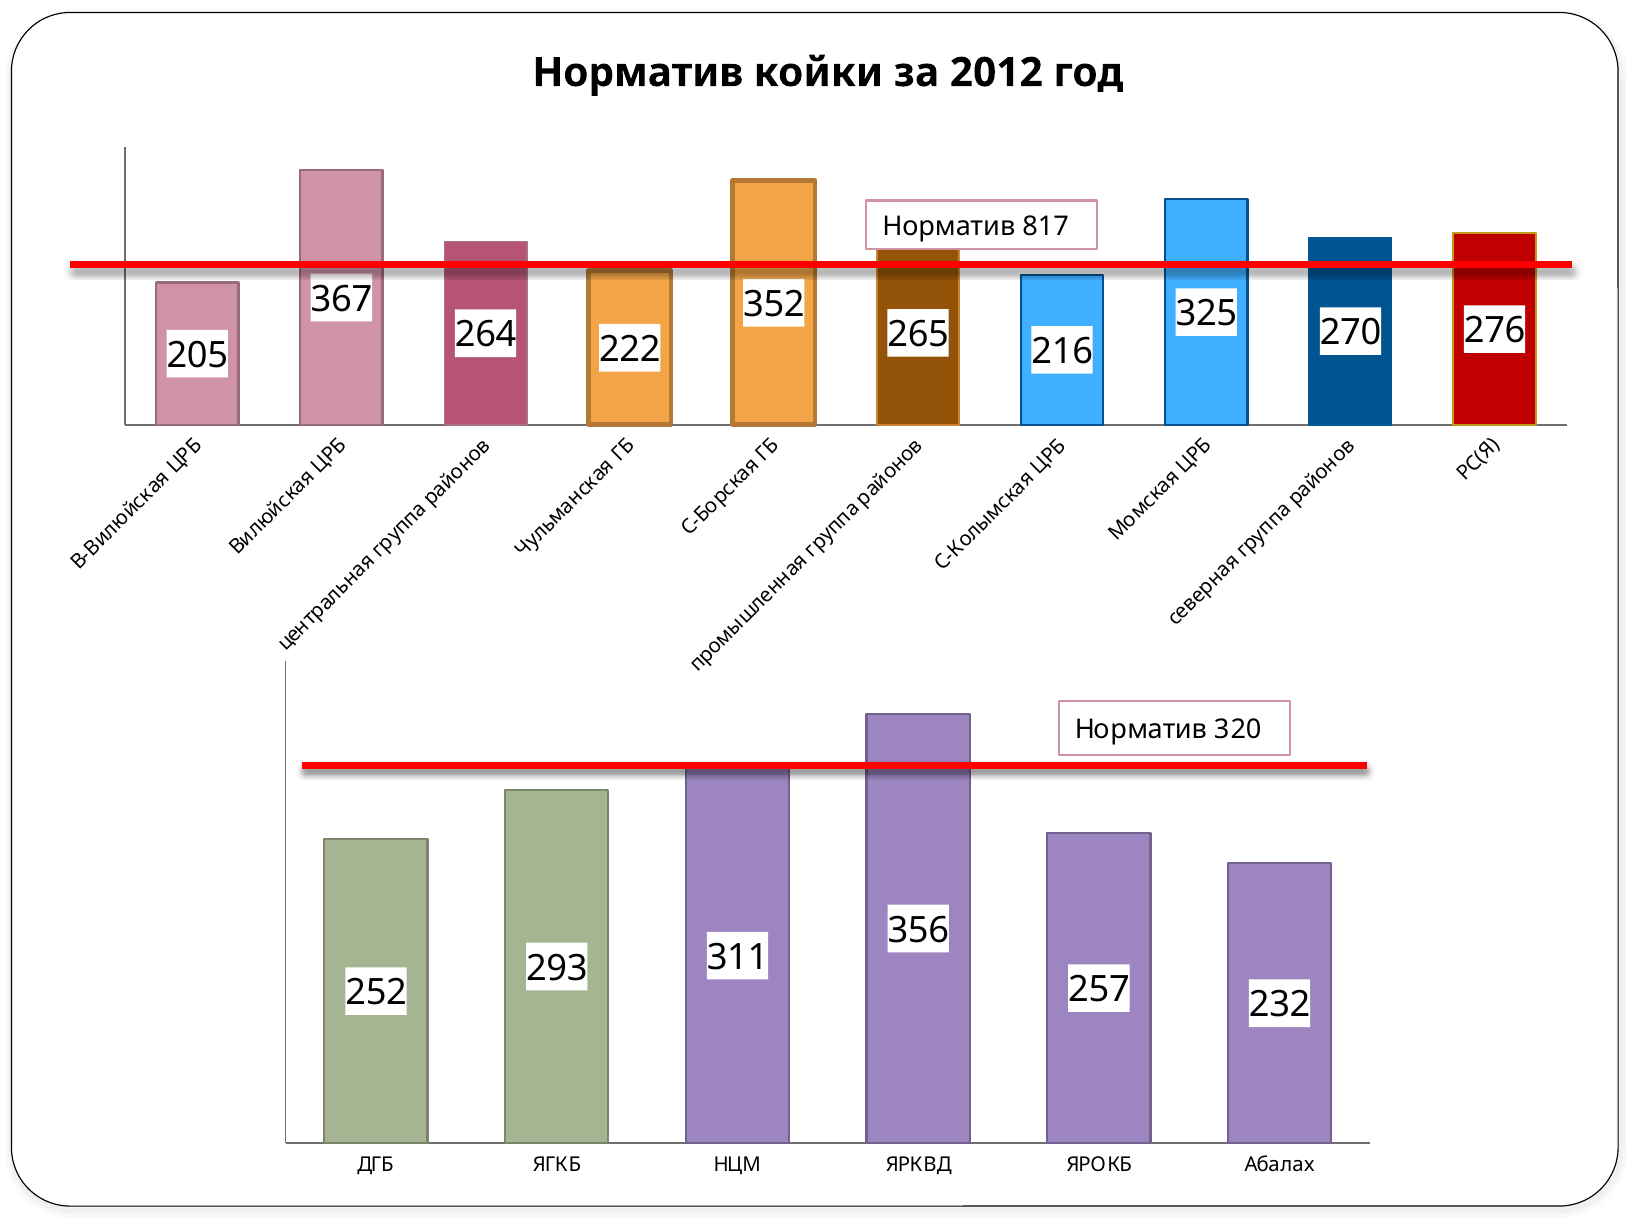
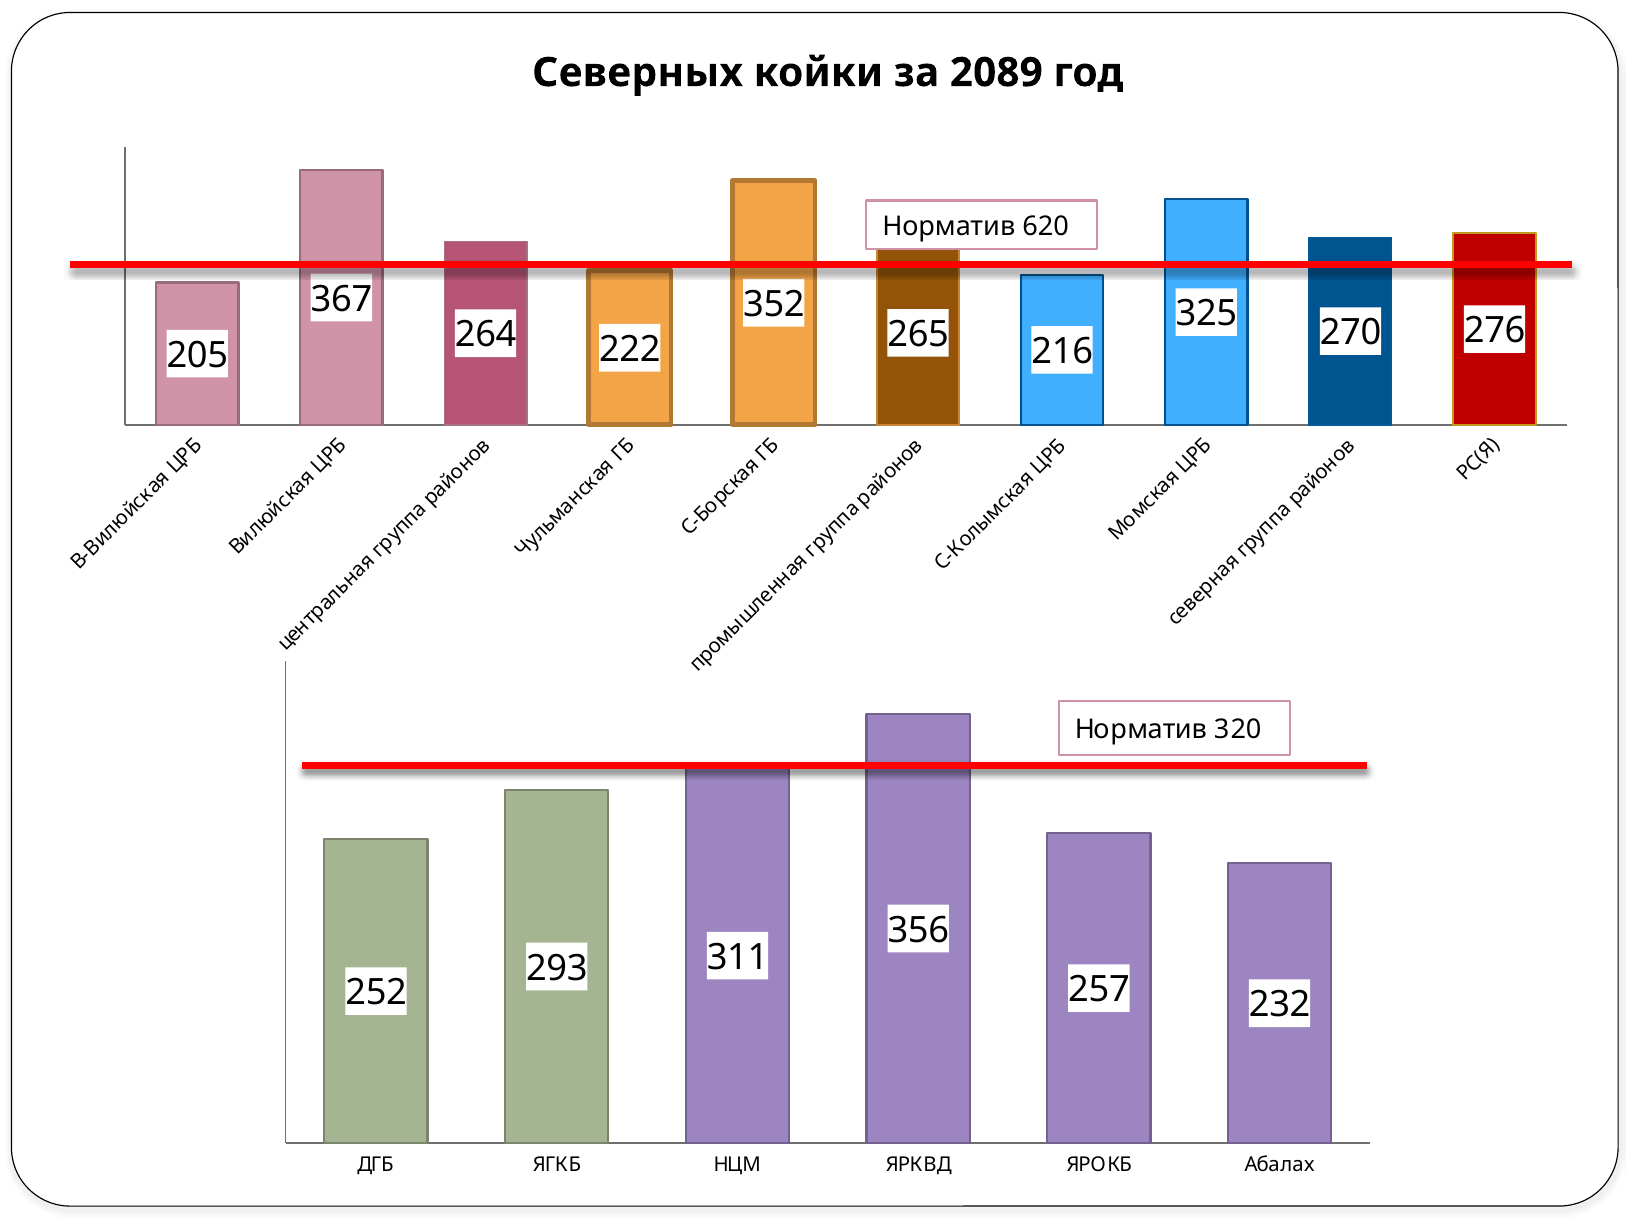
Норматив: Норматив -> Северных (638, 73)
2012: 2012 -> 2089 (996, 73)
817: 817 -> 620 (1046, 227)
